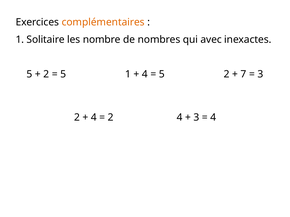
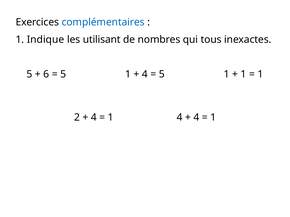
complémentaires colour: orange -> blue (103, 22)
Solitaire: Solitaire -> Indique (46, 40)
nombre: nombre -> utilisant (102, 40)
avec: avec -> tous (211, 40)
2: 2 -> 6 (46, 74)
5 2: 2 -> 1 (227, 74)
7: 7 -> 1 (243, 74)
3: 3 -> 1 (260, 74)
2: 2 -> 1 (111, 118)
3: 3 -> 4 (196, 118)
4: 4 -> 1 (213, 118)
